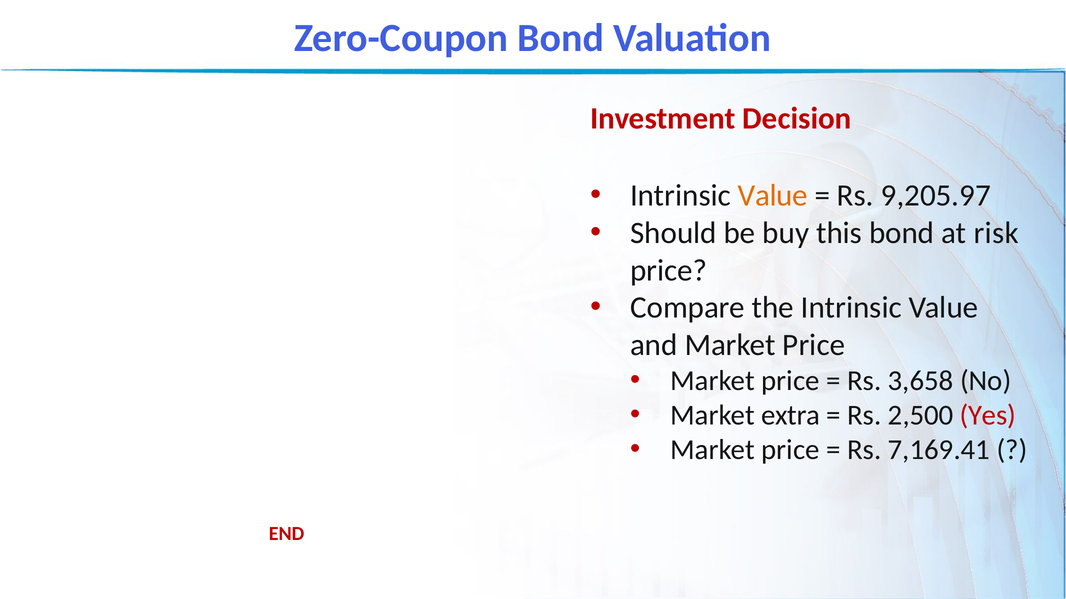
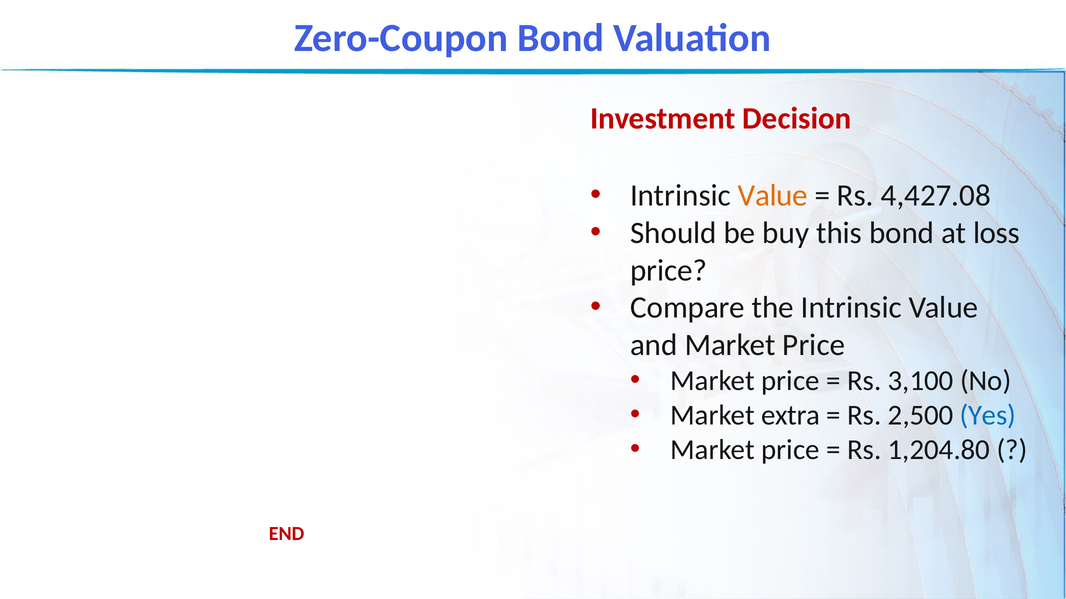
9,205.97: 9,205.97 -> 4,427.08 (936, 196)
risk: risk -> loss (996, 233)
3,658: 3,658 -> 3,100 (921, 381)
Yes colour: red -> blue (988, 416)
7,169.41: 7,169.41 -> 1,204.80 (939, 450)
